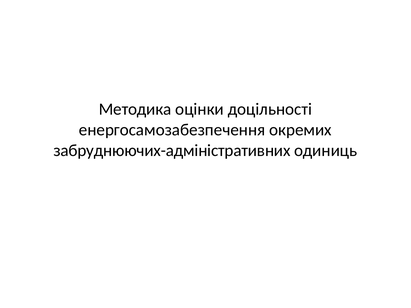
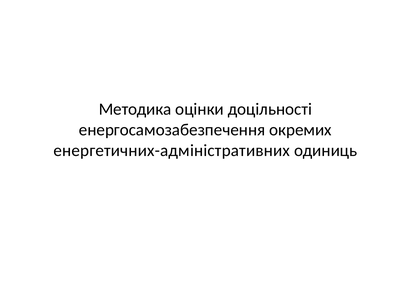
забруднюючих-адміністративних: забруднюючих-адміністративних -> енергетичних-адміністративних (172, 151)
